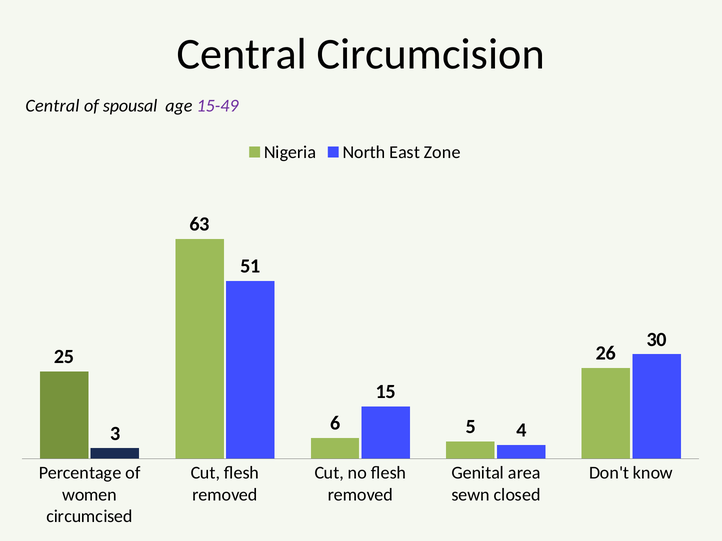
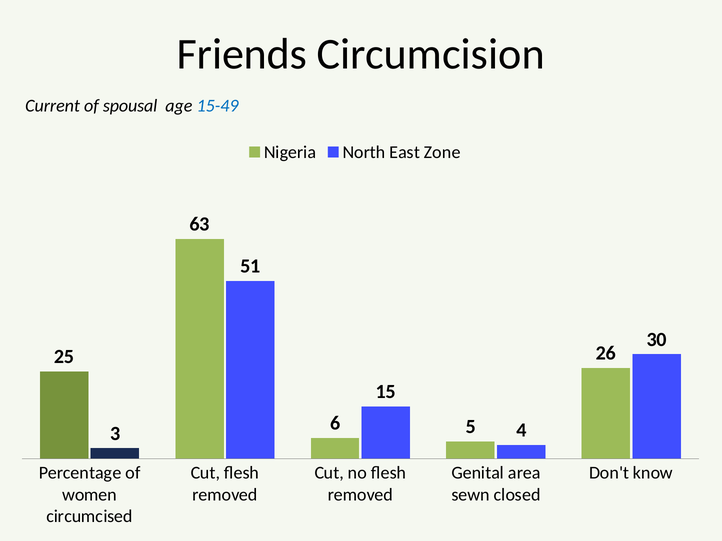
Central: Central -> Friends (242, 54)
Central: Central -> Current (53, 106)
15-49 colour: purple -> blue (218, 106)
